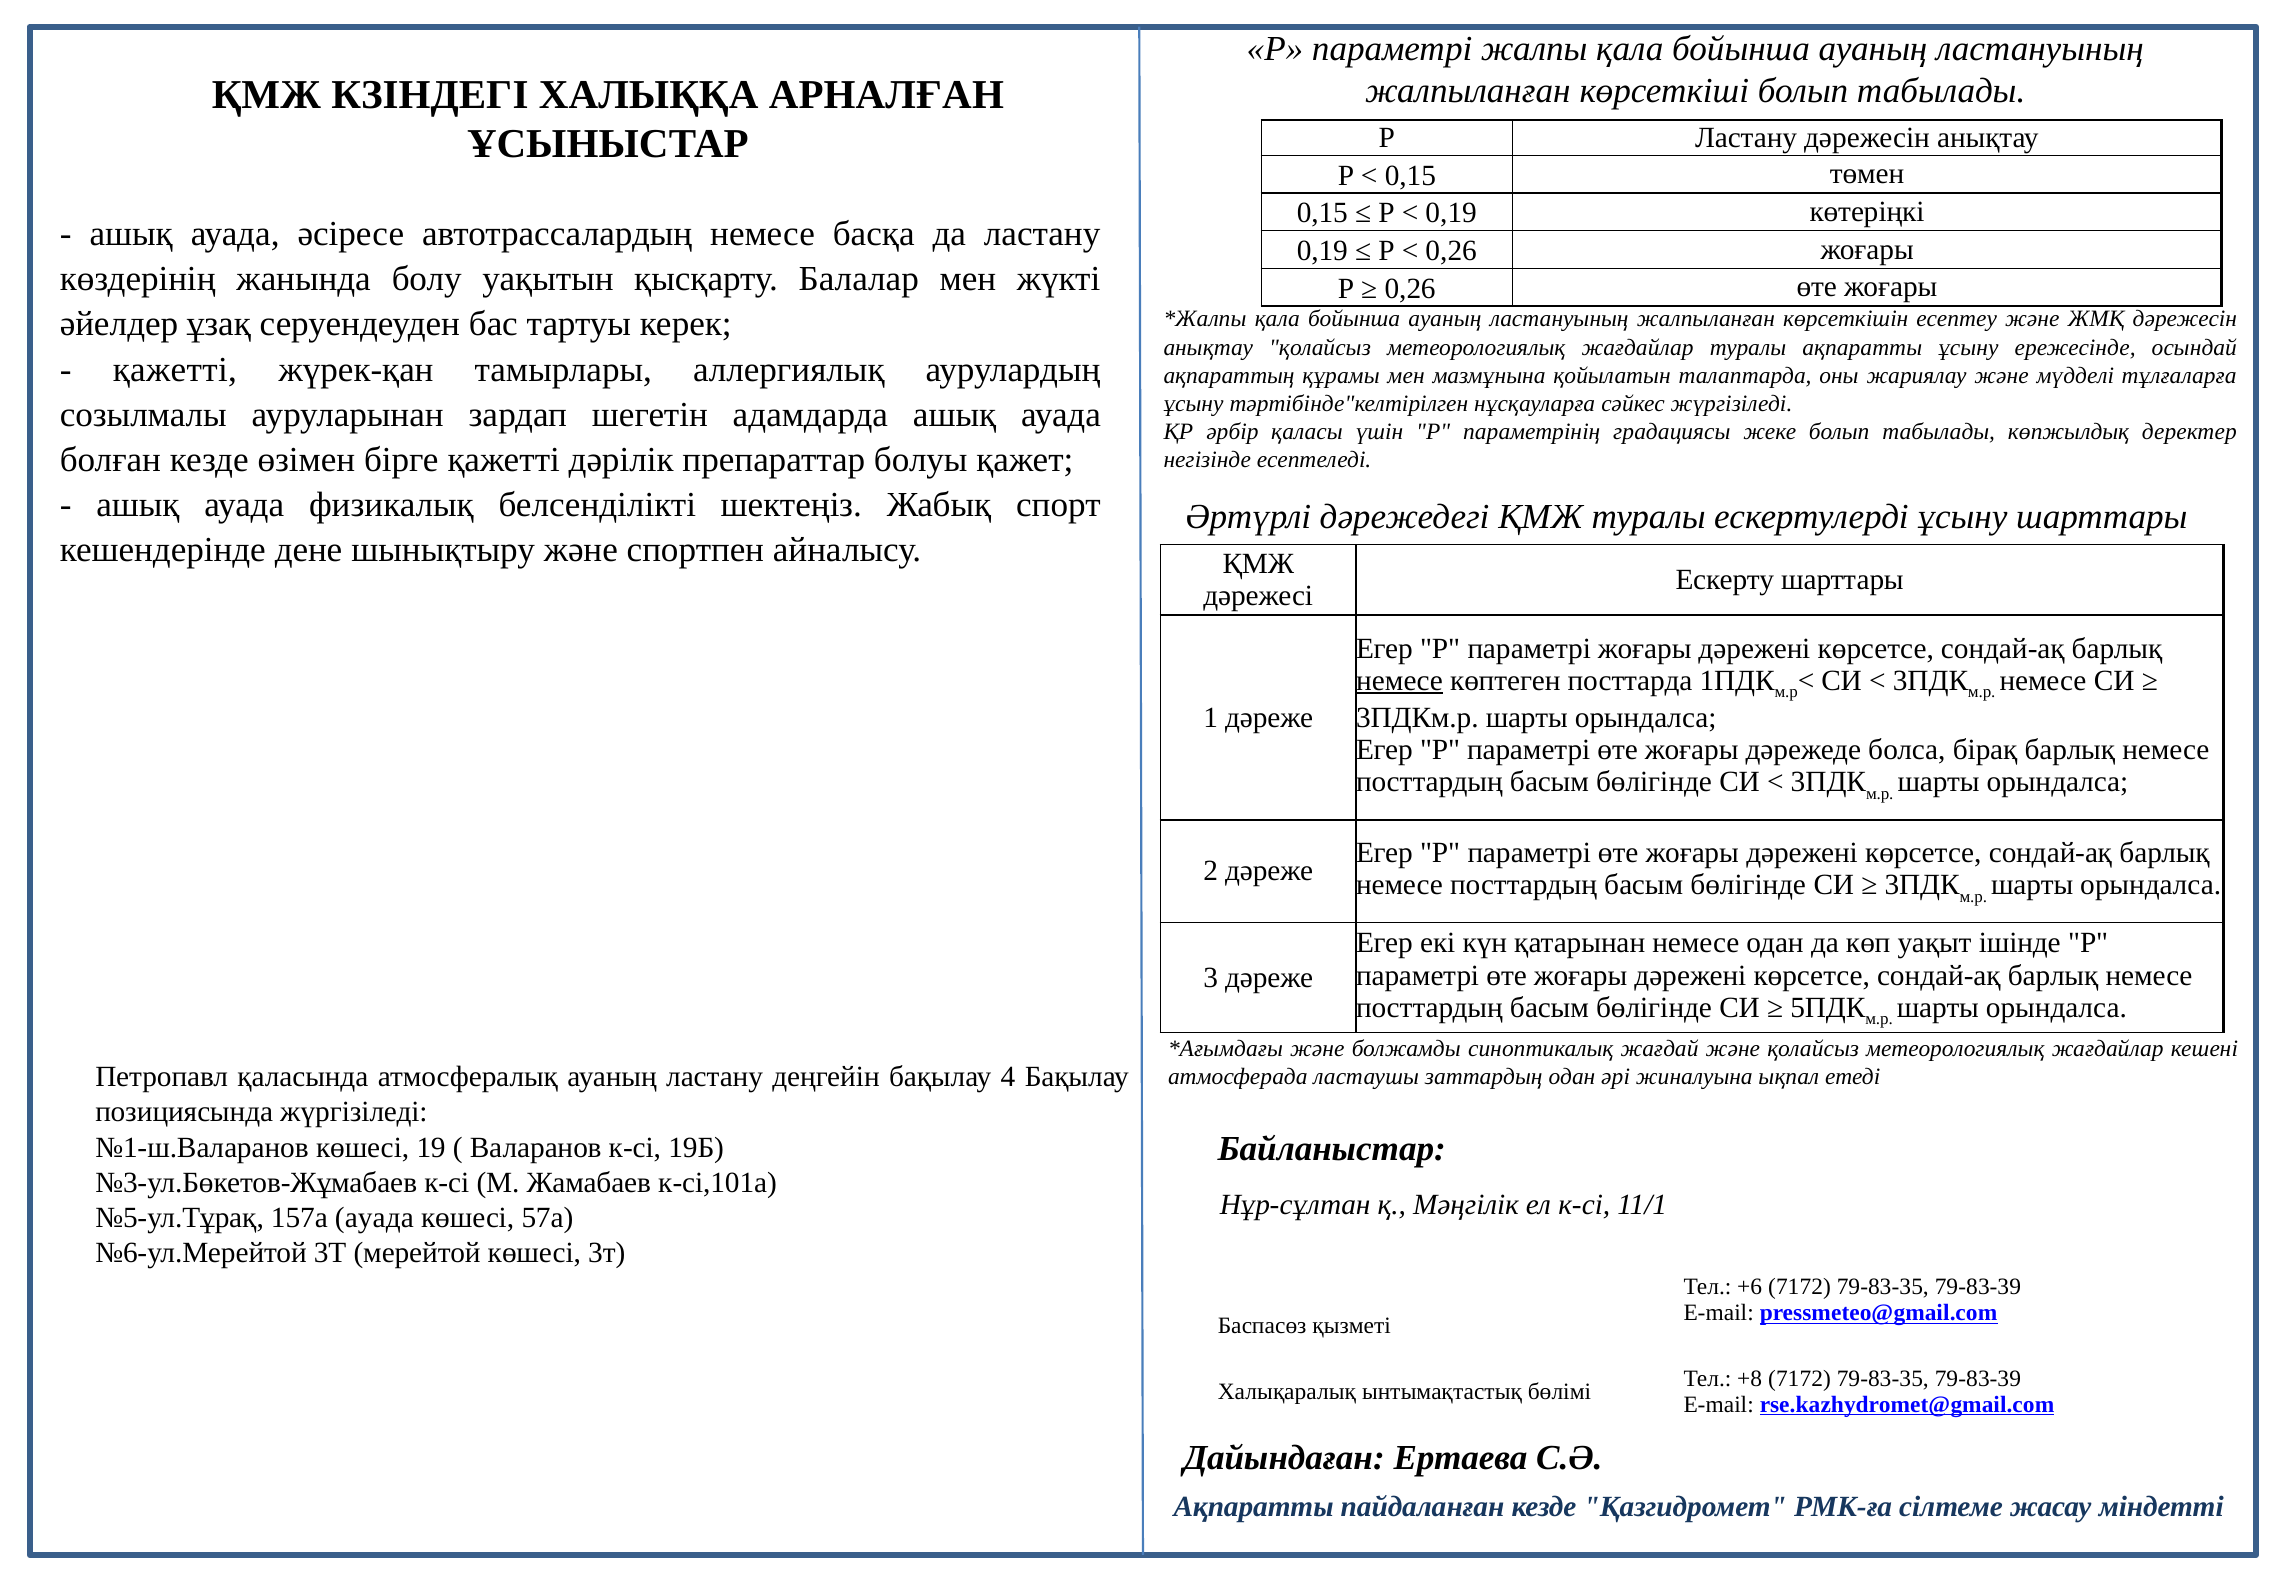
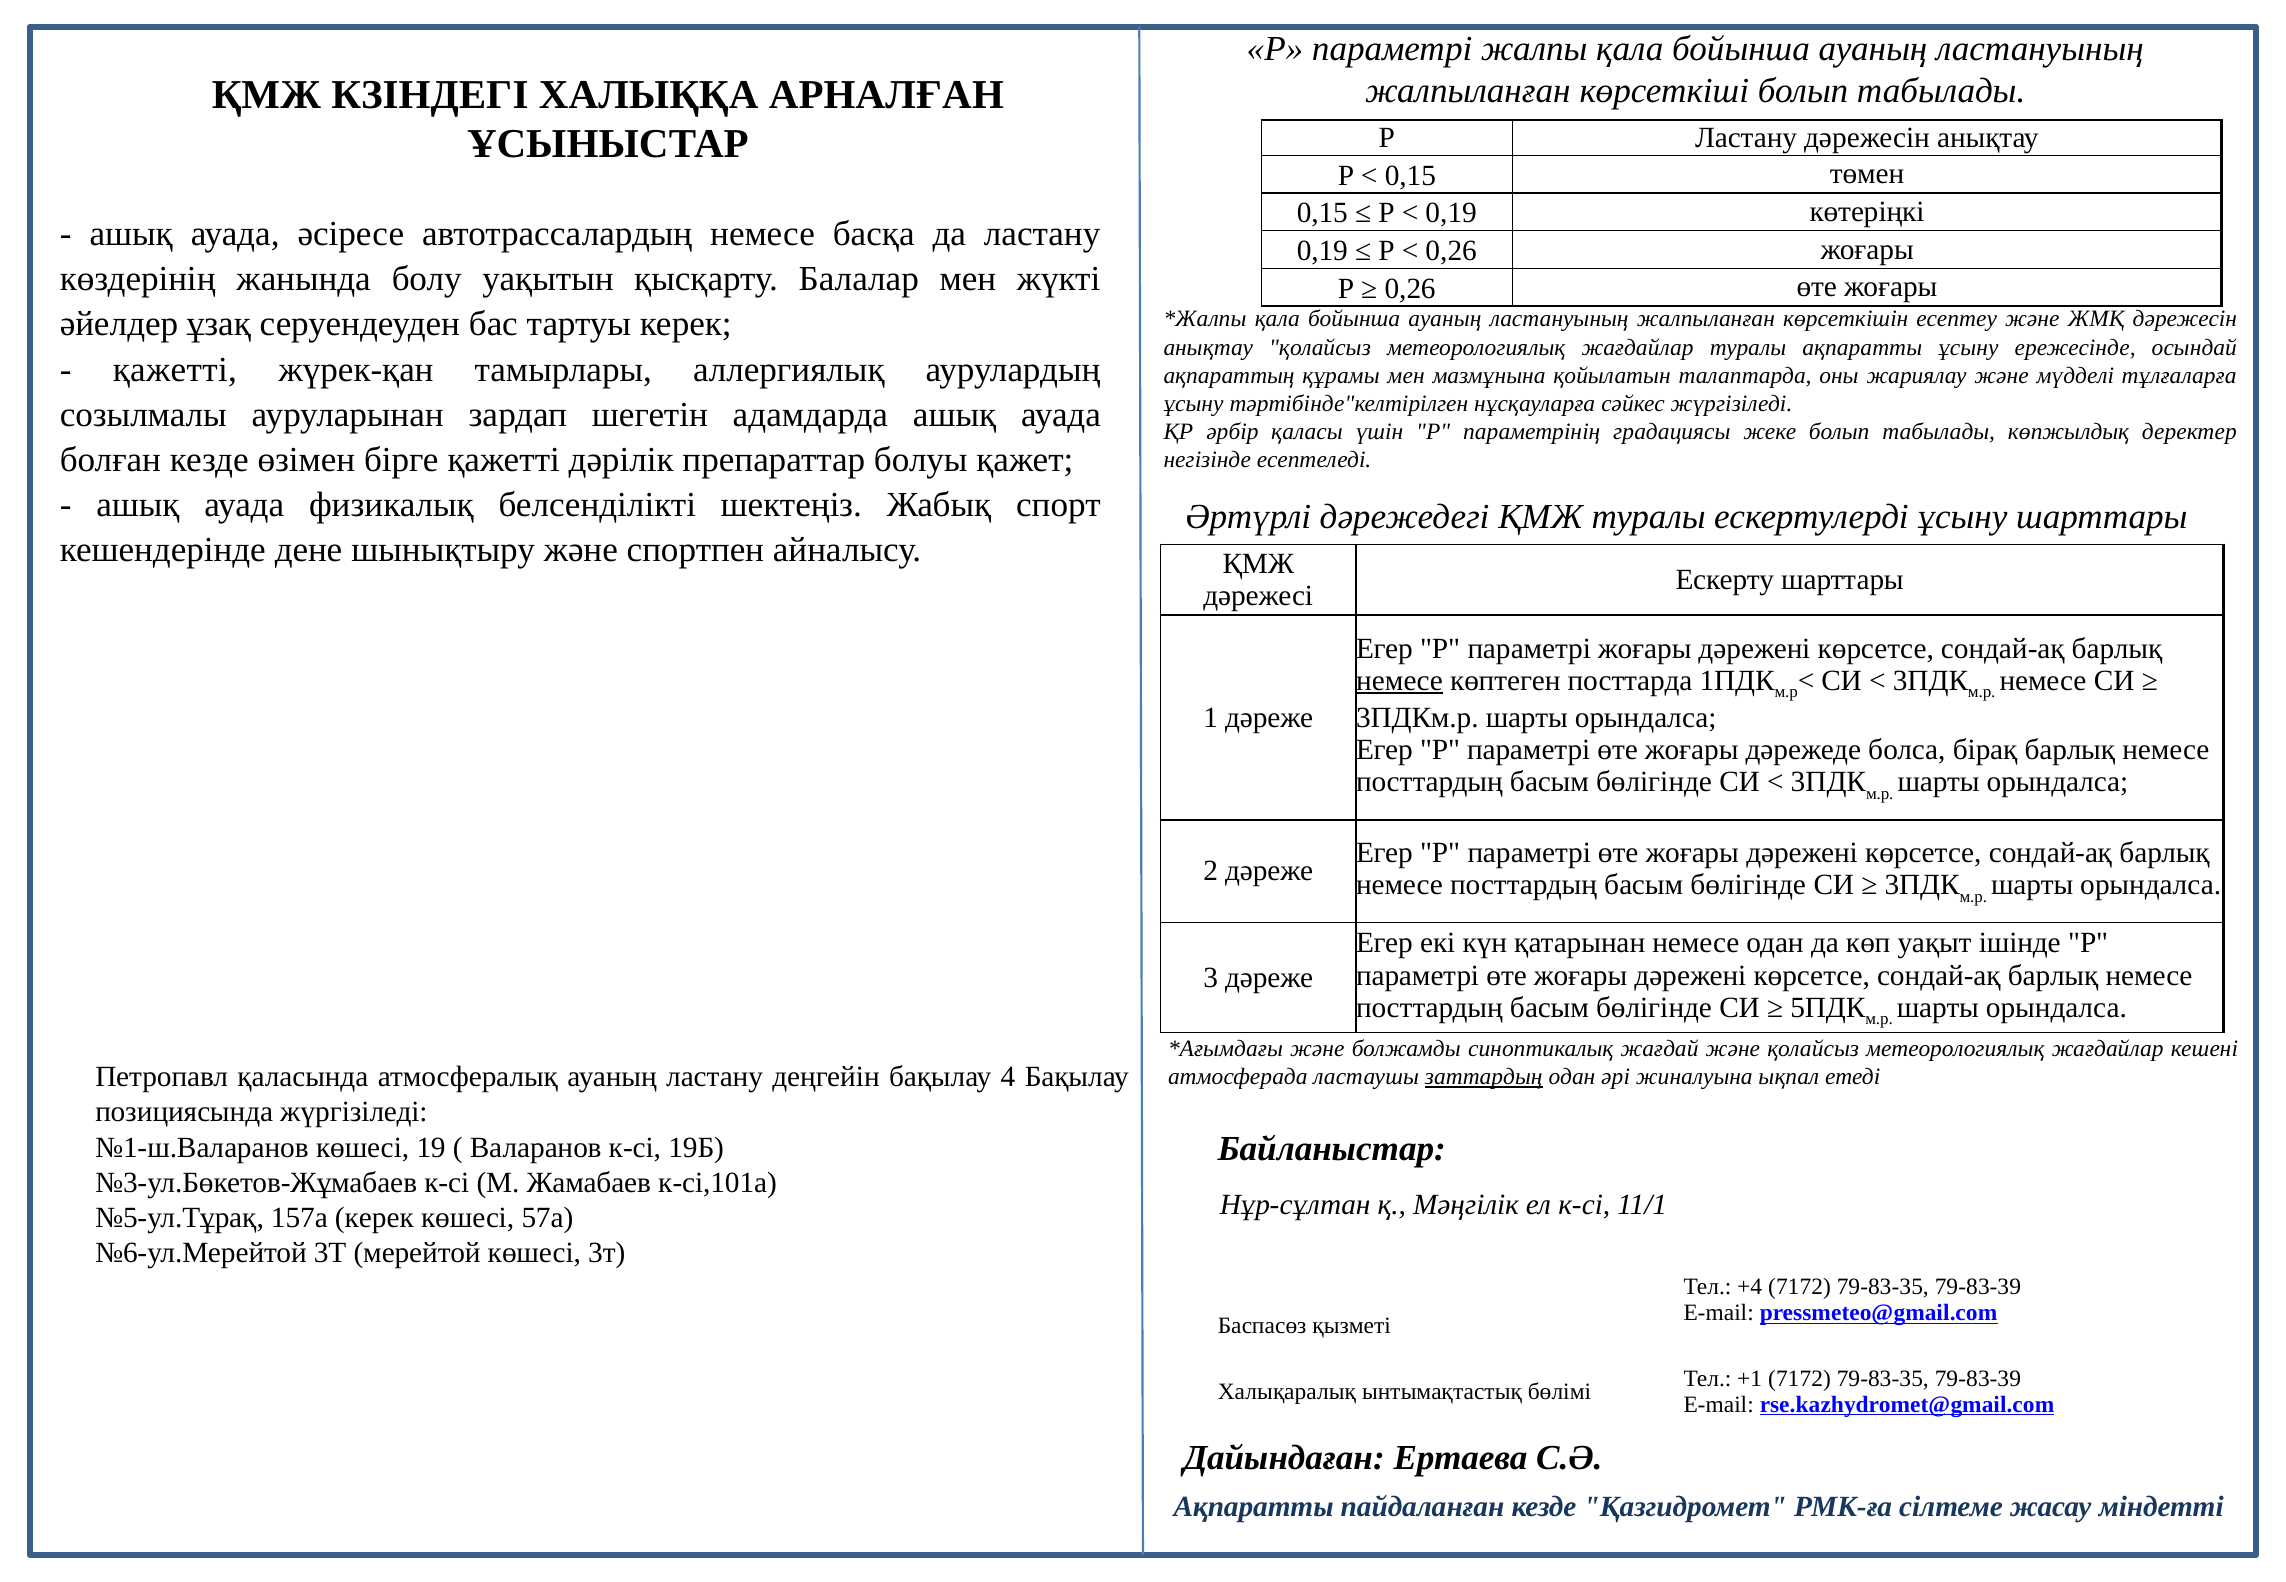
заттардың underline: none -> present (1484, 1077)
157а ауада: ауада -> керек (374, 1218)
+6: +6 -> +4 (1750, 1288)
+8: +8 -> +1 (1750, 1379)
